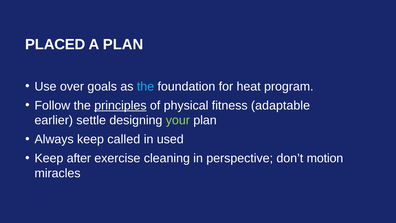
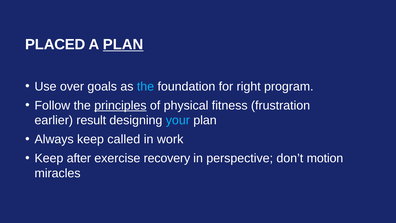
PLAN underline: none -> present (123, 44)
heat: heat -> right (249, 86)
adaptable: adaptable -> frustration (281, 105)
settle: settle -> result (91, 120)
your colour: light green -> light blue (178, 120)
used: used -> work (170, 139)
cleaning: cleaning -> recovery (167, 158)
